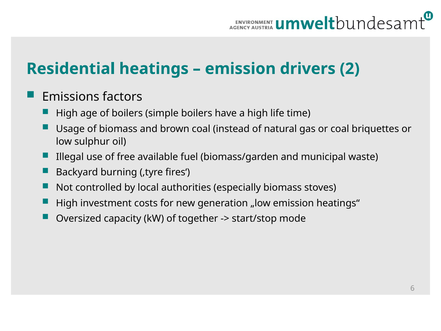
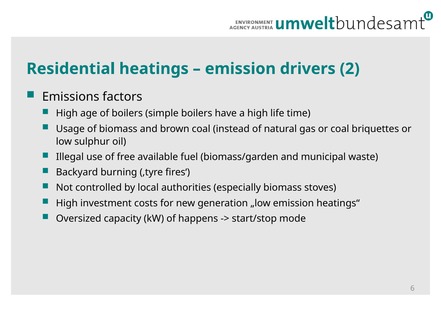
together: together -> happens (198, 218)
